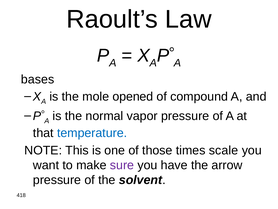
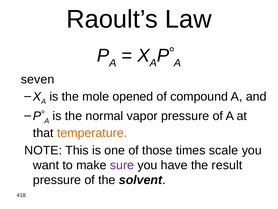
bases: bases -> seven (38, 79)
temperature colour: blue -> orange (92, 133)
arrow: arrow -> result (227, 165)
